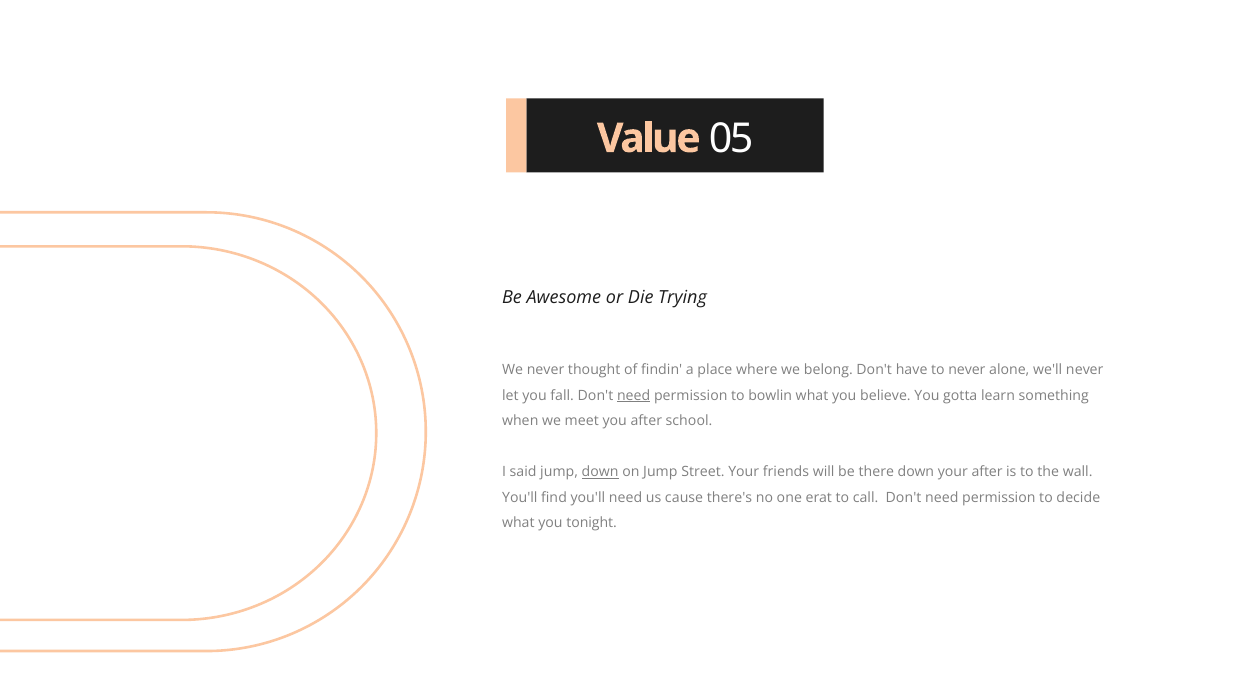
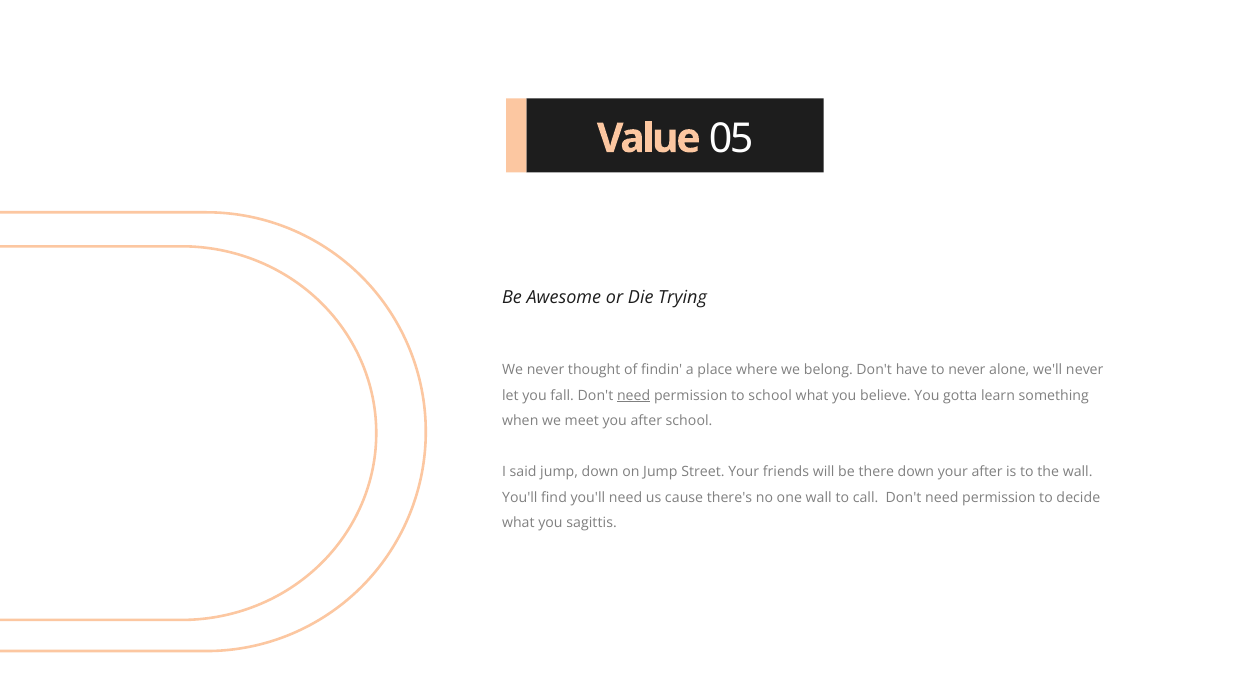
to bowlin: bowlin -> school (770, 395)
down underline: present -> none (600, 472)
one erat: erat -> wall (819, 497)
tonight: tonight -> sagittis (592, 523)
